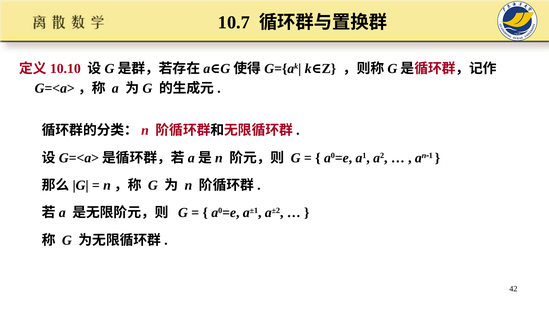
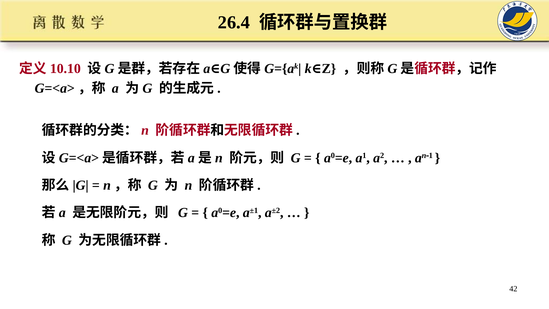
10.7: 10.7 -> 26.4 (234, 22)
